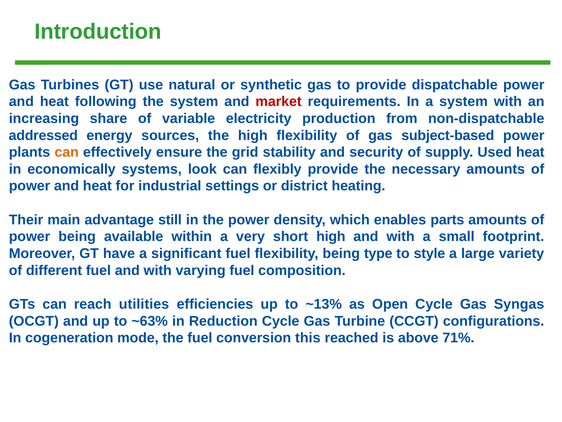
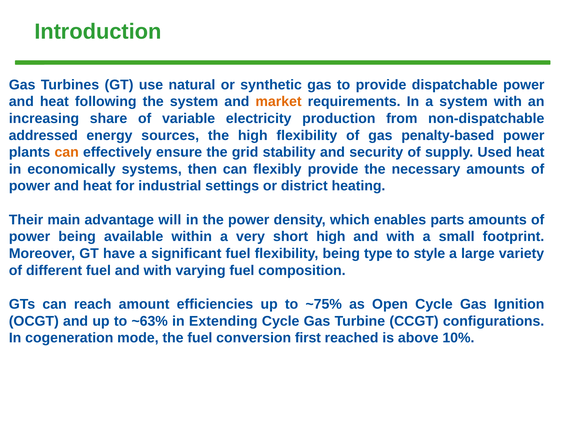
market colour: red -> orange (279, 101)
subject-based: subject-based -> penalty-based (448, 135)
look: look -> then (202, 169)
still: still -> will (170, 220)
utilities: utilities -> amount (144, 304)
~13%: ~13% -> ~75% (324, 304)
Syngas: Syngas -> Ignition (519, 304)
Reduction: Reduction -> Extending (223, 321)
this: this -> first (308, 338)
71%: 71% -> 10% (458, 338)
